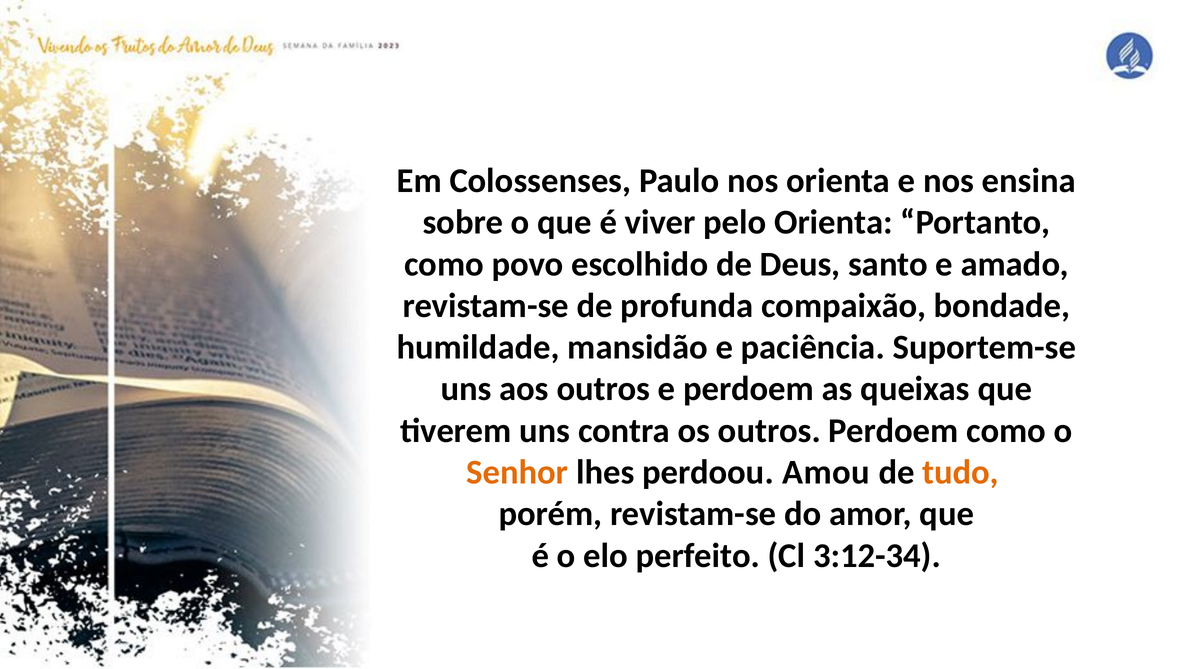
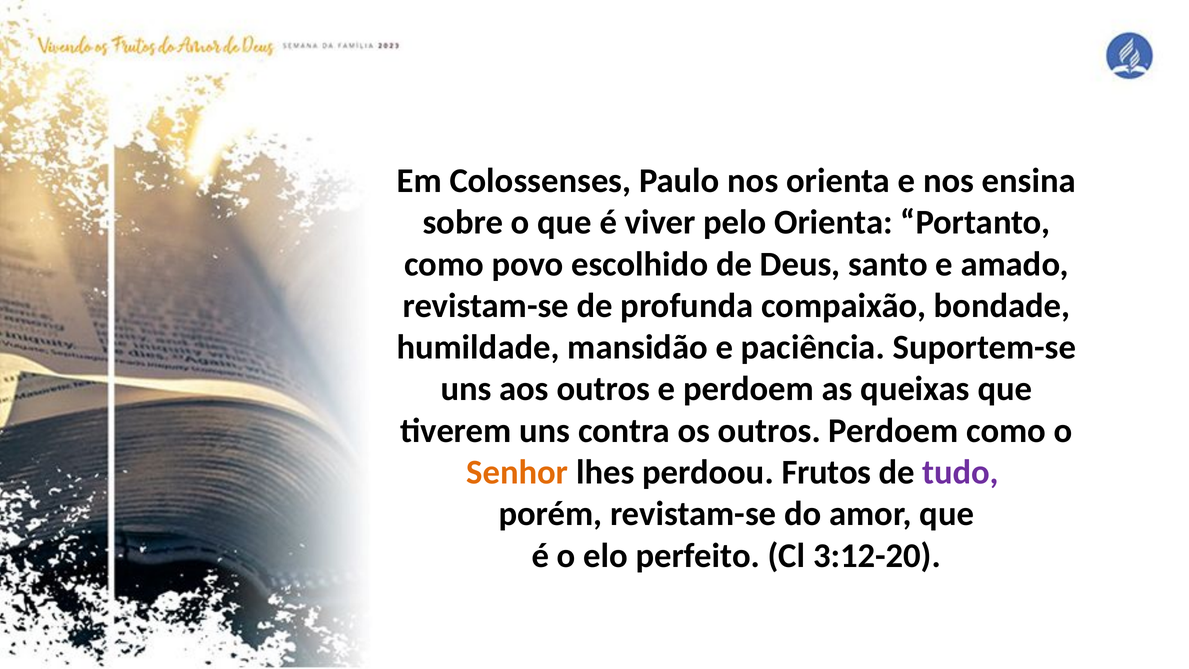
Amou: Amou -> Frutos (826, 472)
tudo colour: orange -> purple (961, 472)
3:12-34: 3:12-34 -> 3:12-20 (877, 555)
